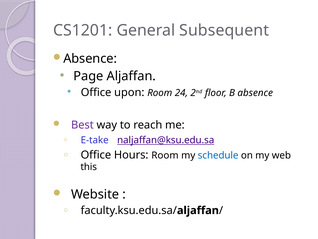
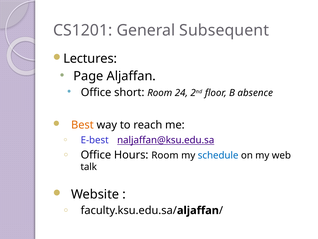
Absence: Absence -> Lectures (90, 59)
upon: upon -> short (129, 92)
Best colour: purple -> orange (82, 125)
E-take: E-take -> E-best (95, 140)
this: this -> talk (89, 167)
